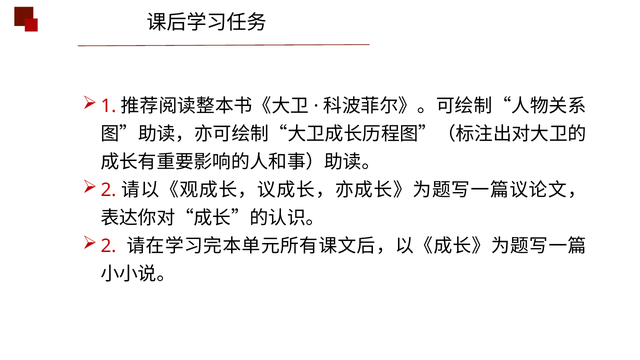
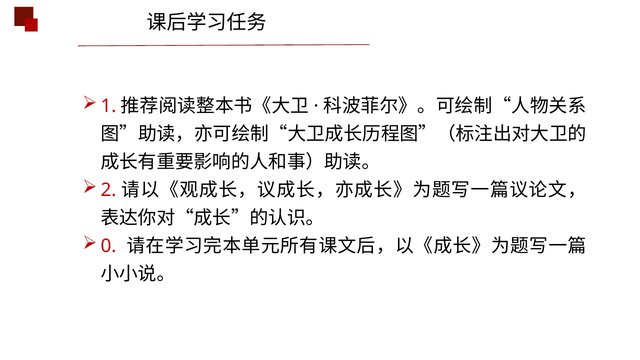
2: 2 -> 0 (108, 246)
